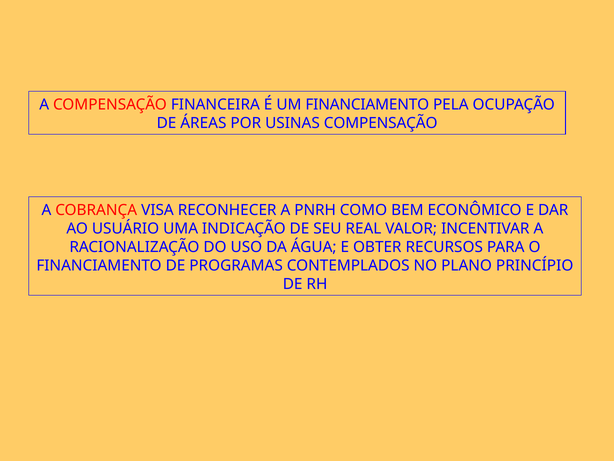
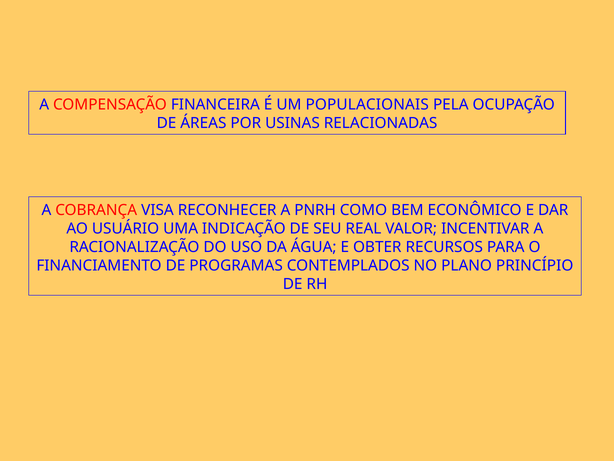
UM FINANCIAMENTO: FINANCIAMENTO -> POPULACIONAIS (367, 104)
USINAS COMPENSAÇÃO: COMPENSAÇÃO -> RELACIONADAS (381, 123)
